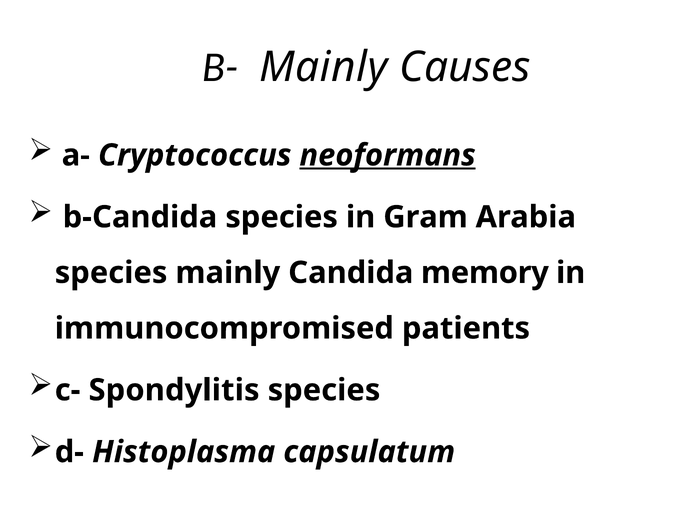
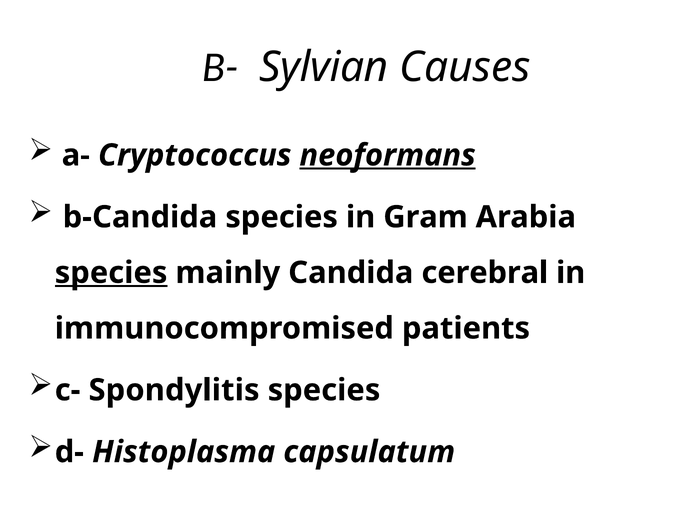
B- Mainly: Mainly -> Sylvian (324, 67)
species underline: none -> present (111, 273)
memory: memory -> cerebral (485, 273)
